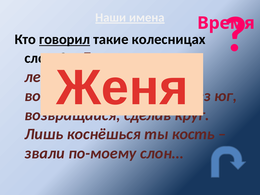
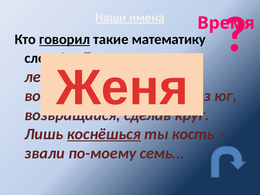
колесницах: колесницах -> математику (169, 39)
коснёшься underline: none -> present (104, 134)
слон…: слон… -> семь… (162, 153)
